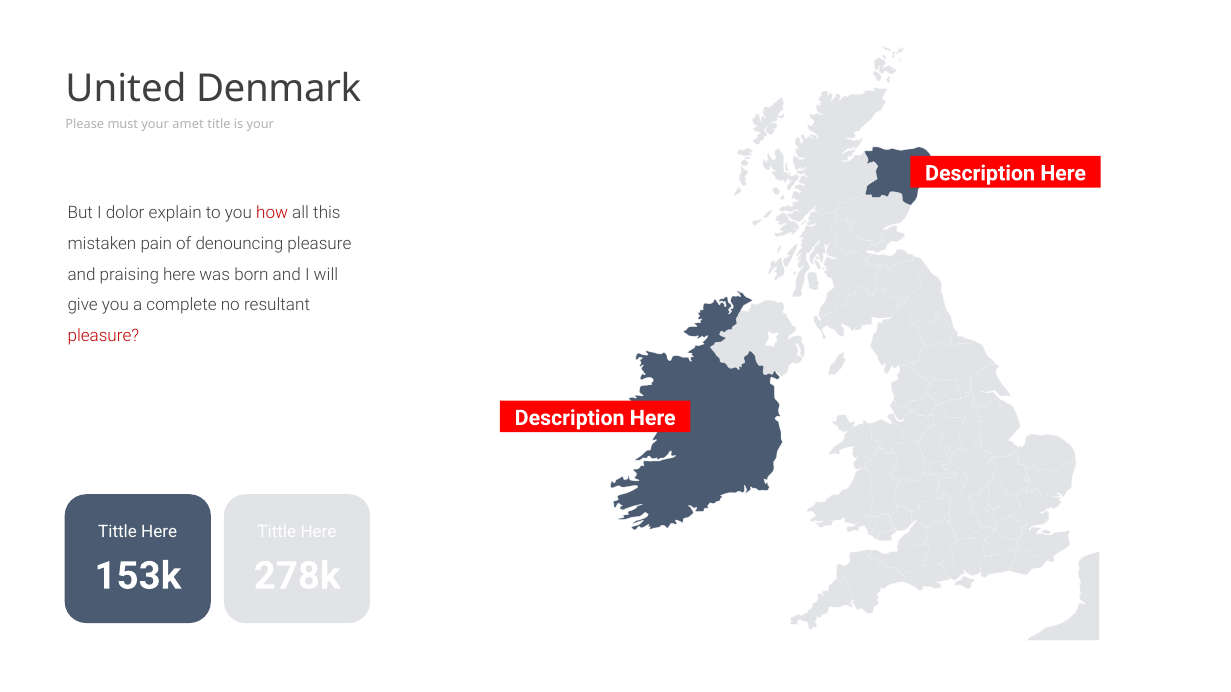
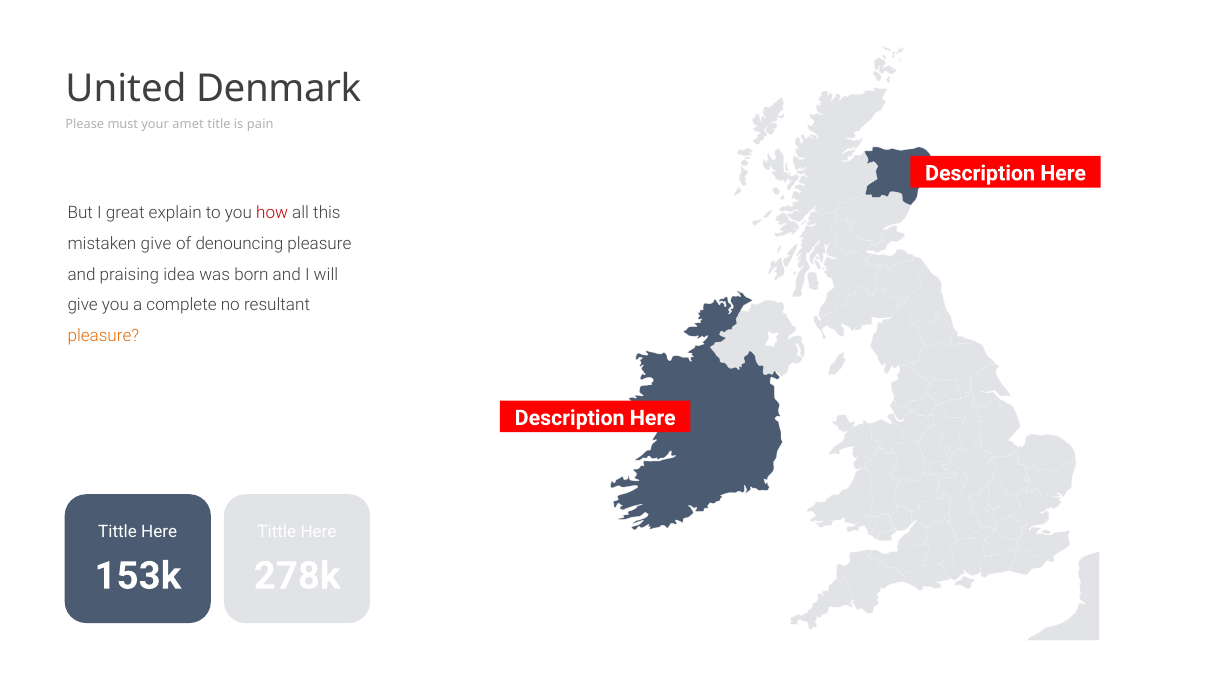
is your: your -> pain (260, 124)
dolor: dolor -> great (125, 213)
mistaken pain: pain -> give (156, 244)
praising here: here -> idea (179, 275)
pleasure colour: red -> orange (103, 336)
